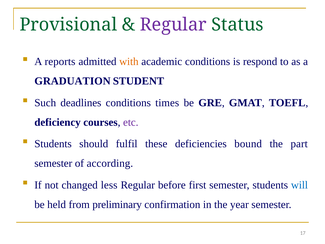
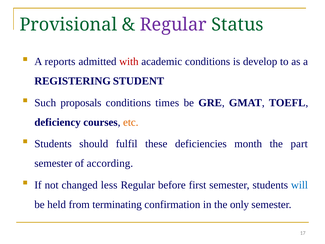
with colour: orange -> red (129, 61)
respond: respond -> develop (260, 61)
GRADUATION: GRADUATION -> REGISTERING (73, 81)
deadlines: deadlines -> proposals (81, 103)
etc colour: purple -> orange (131, 122)
bound: bound -> month (248, 144)
preliminary: preliminary -> terminating (117, 204)
year: year -> only (239, 204)
